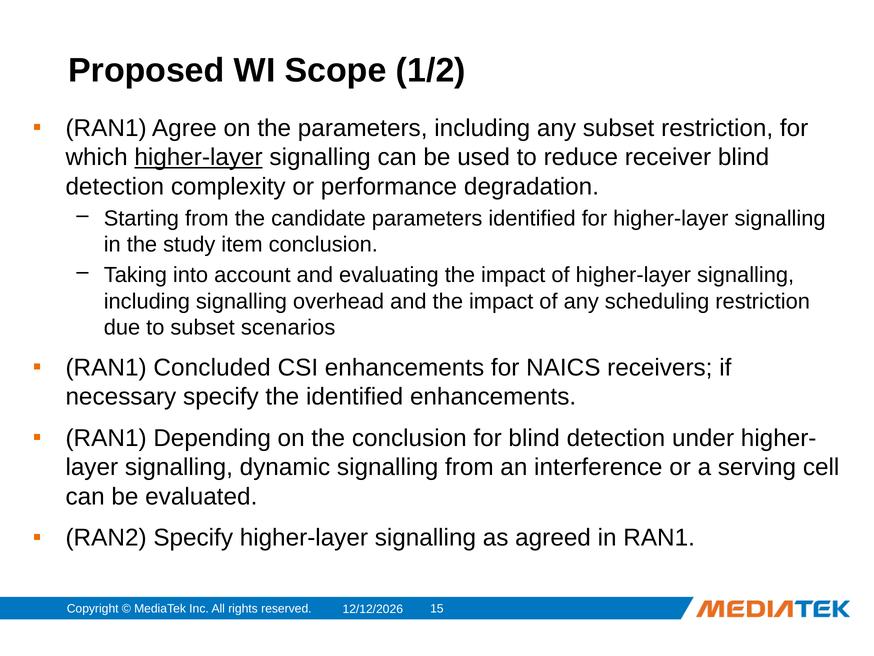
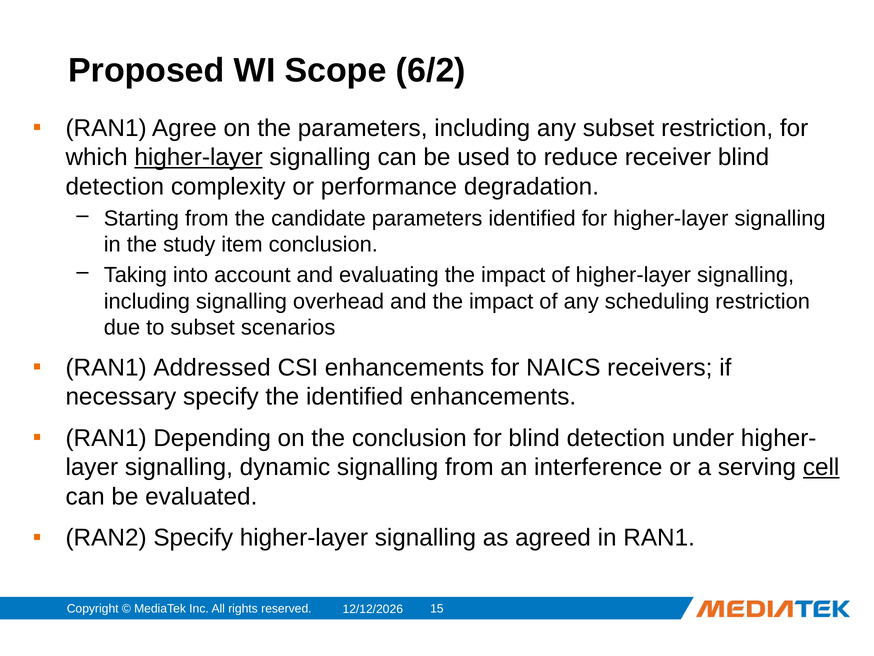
1/2: 1/2 -> 6/2 (431, 71)
Concluded: Concluded -> Addressed (212, 367)
cell underline: none -> present (821, 467)
